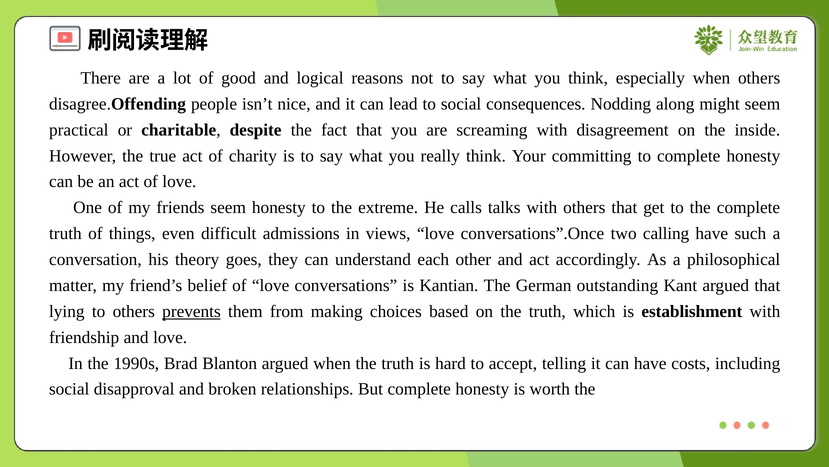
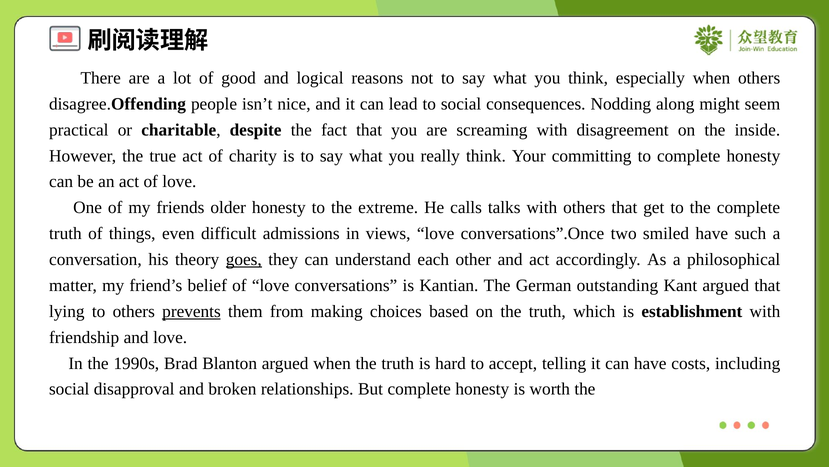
friends seem: seem -> older (228, 207)
calling: calling -> smiled (666, 233)
goes underline: none -> present (244, 259)
